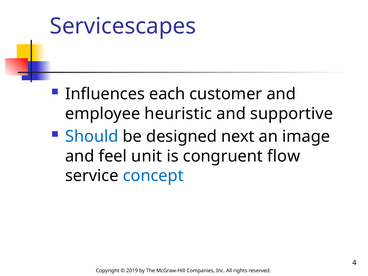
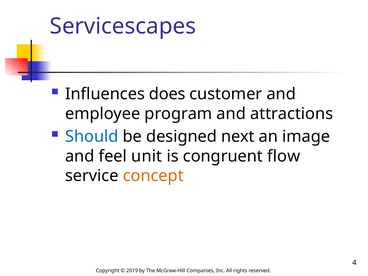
each: each -> does (167, 94)
heuristic: heuristic -> program (178, 114)
supportive: supportive -> attractions (292, 114)
concept colour: blue -> orange (153, 176)
